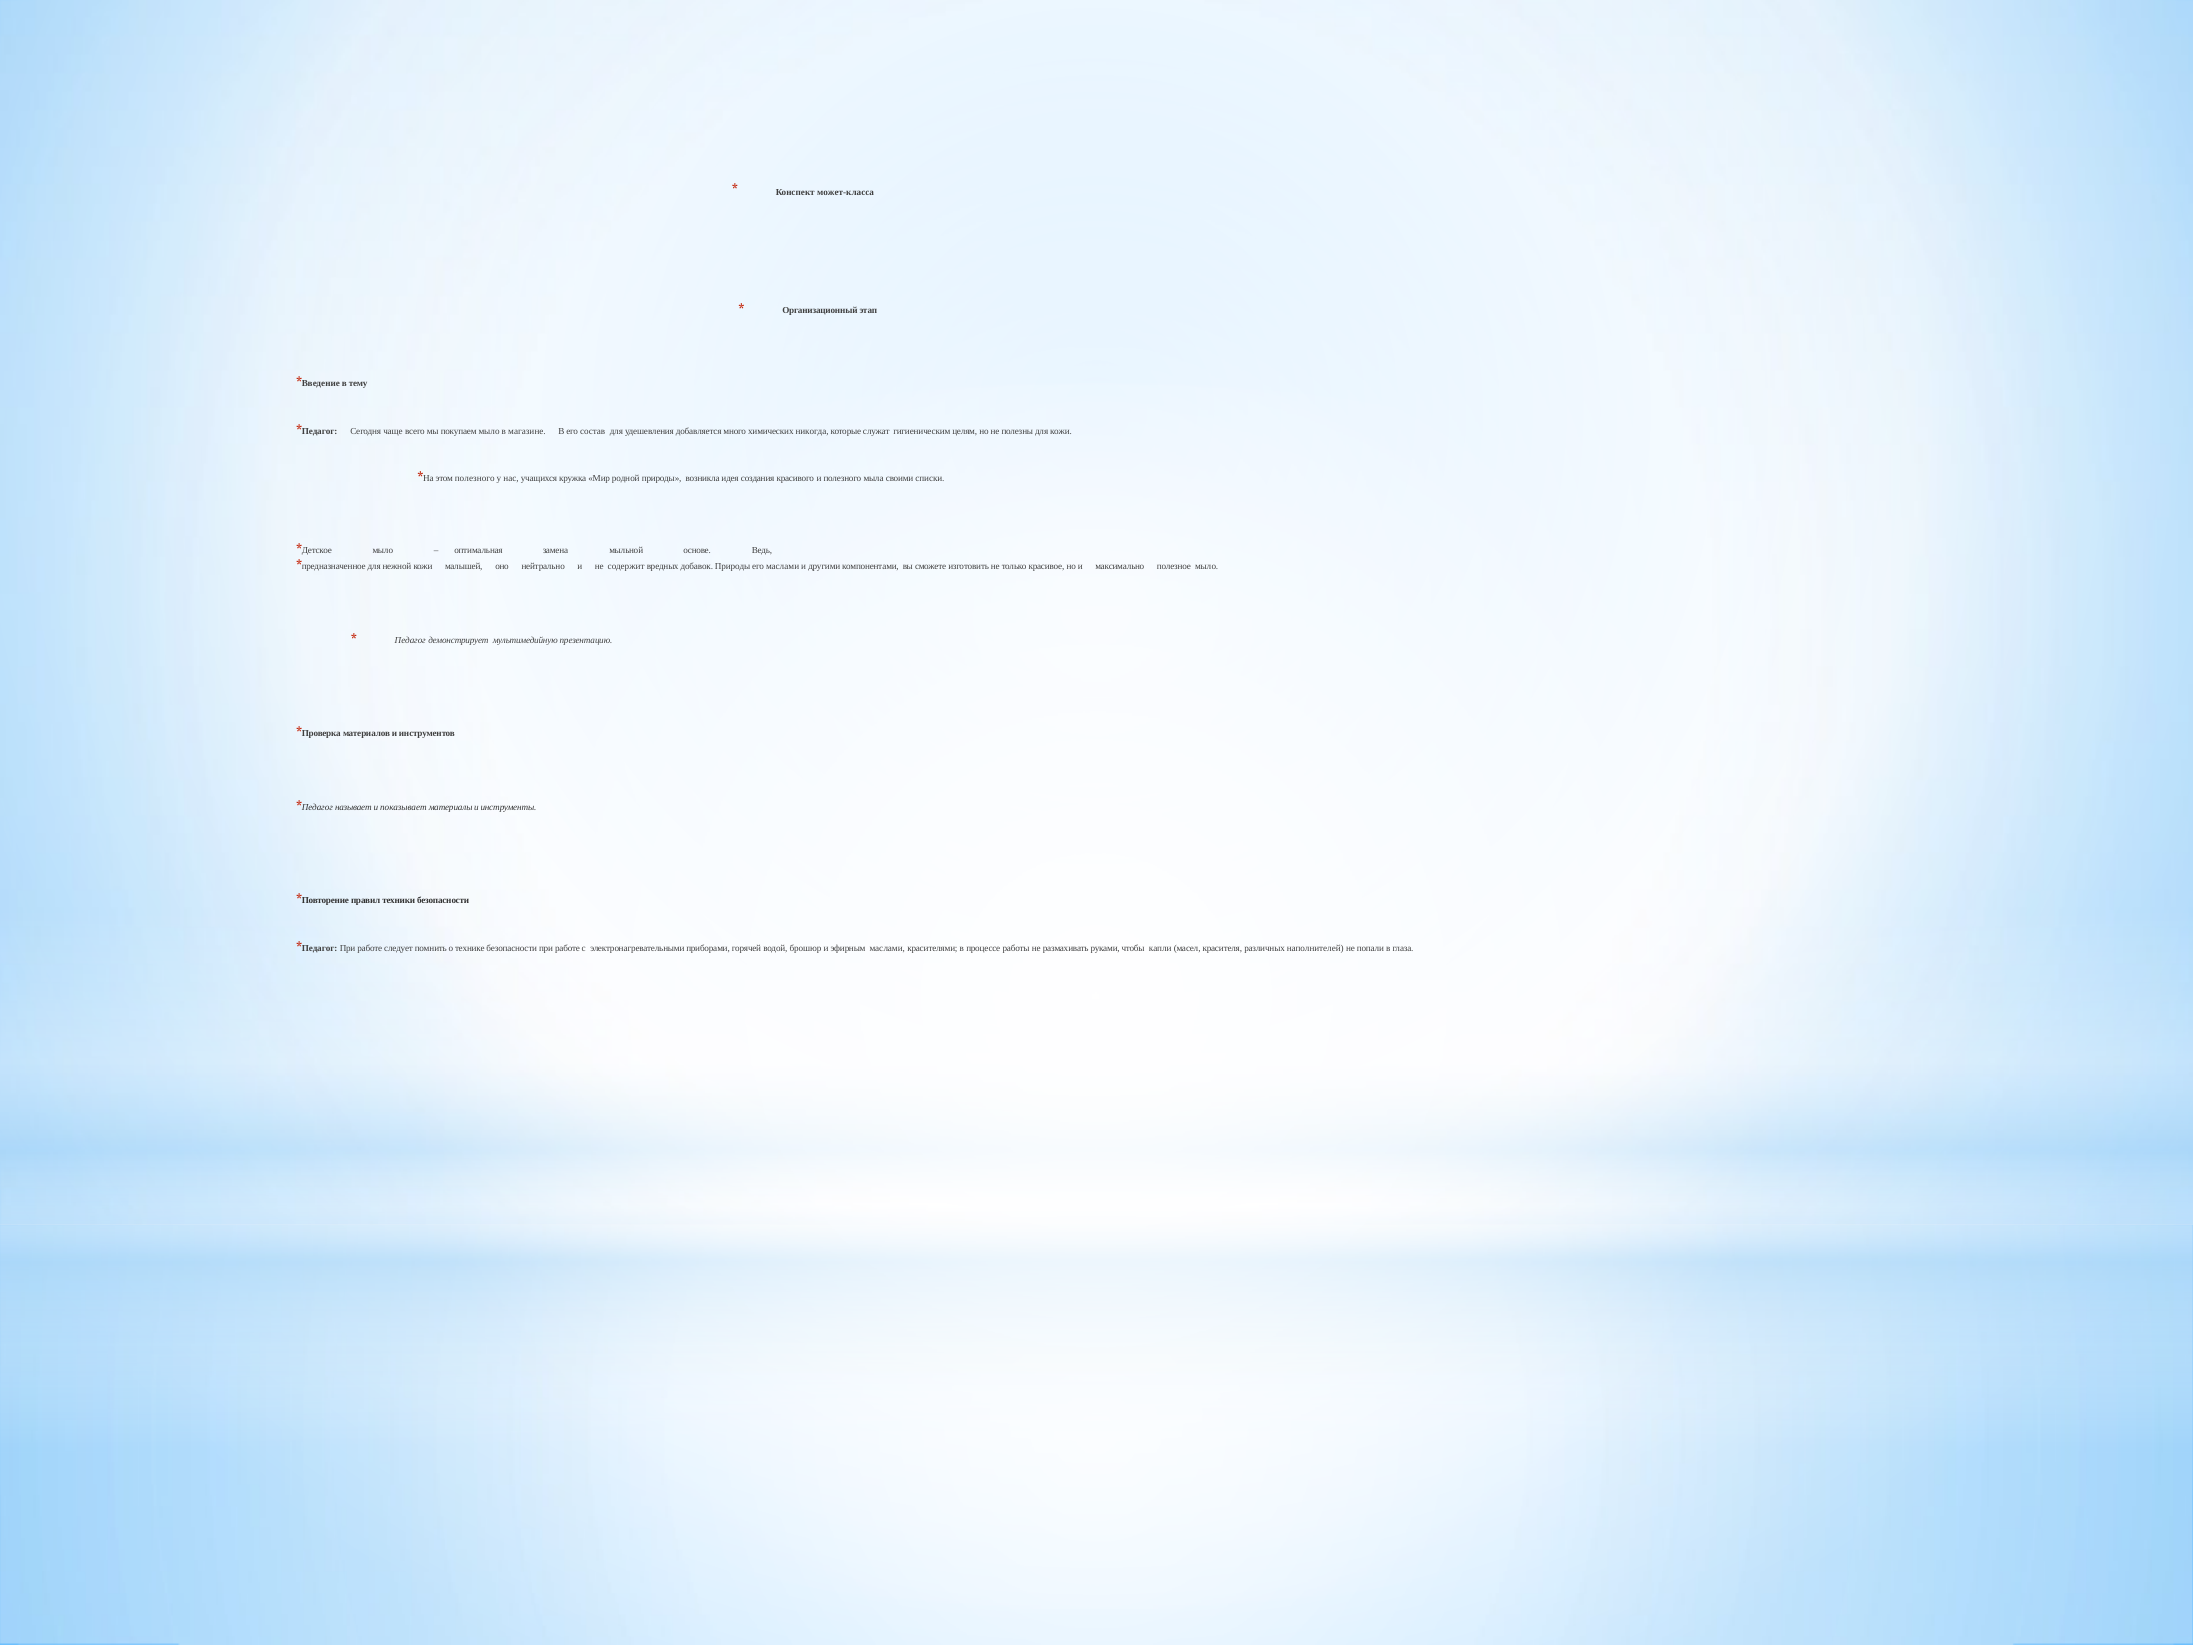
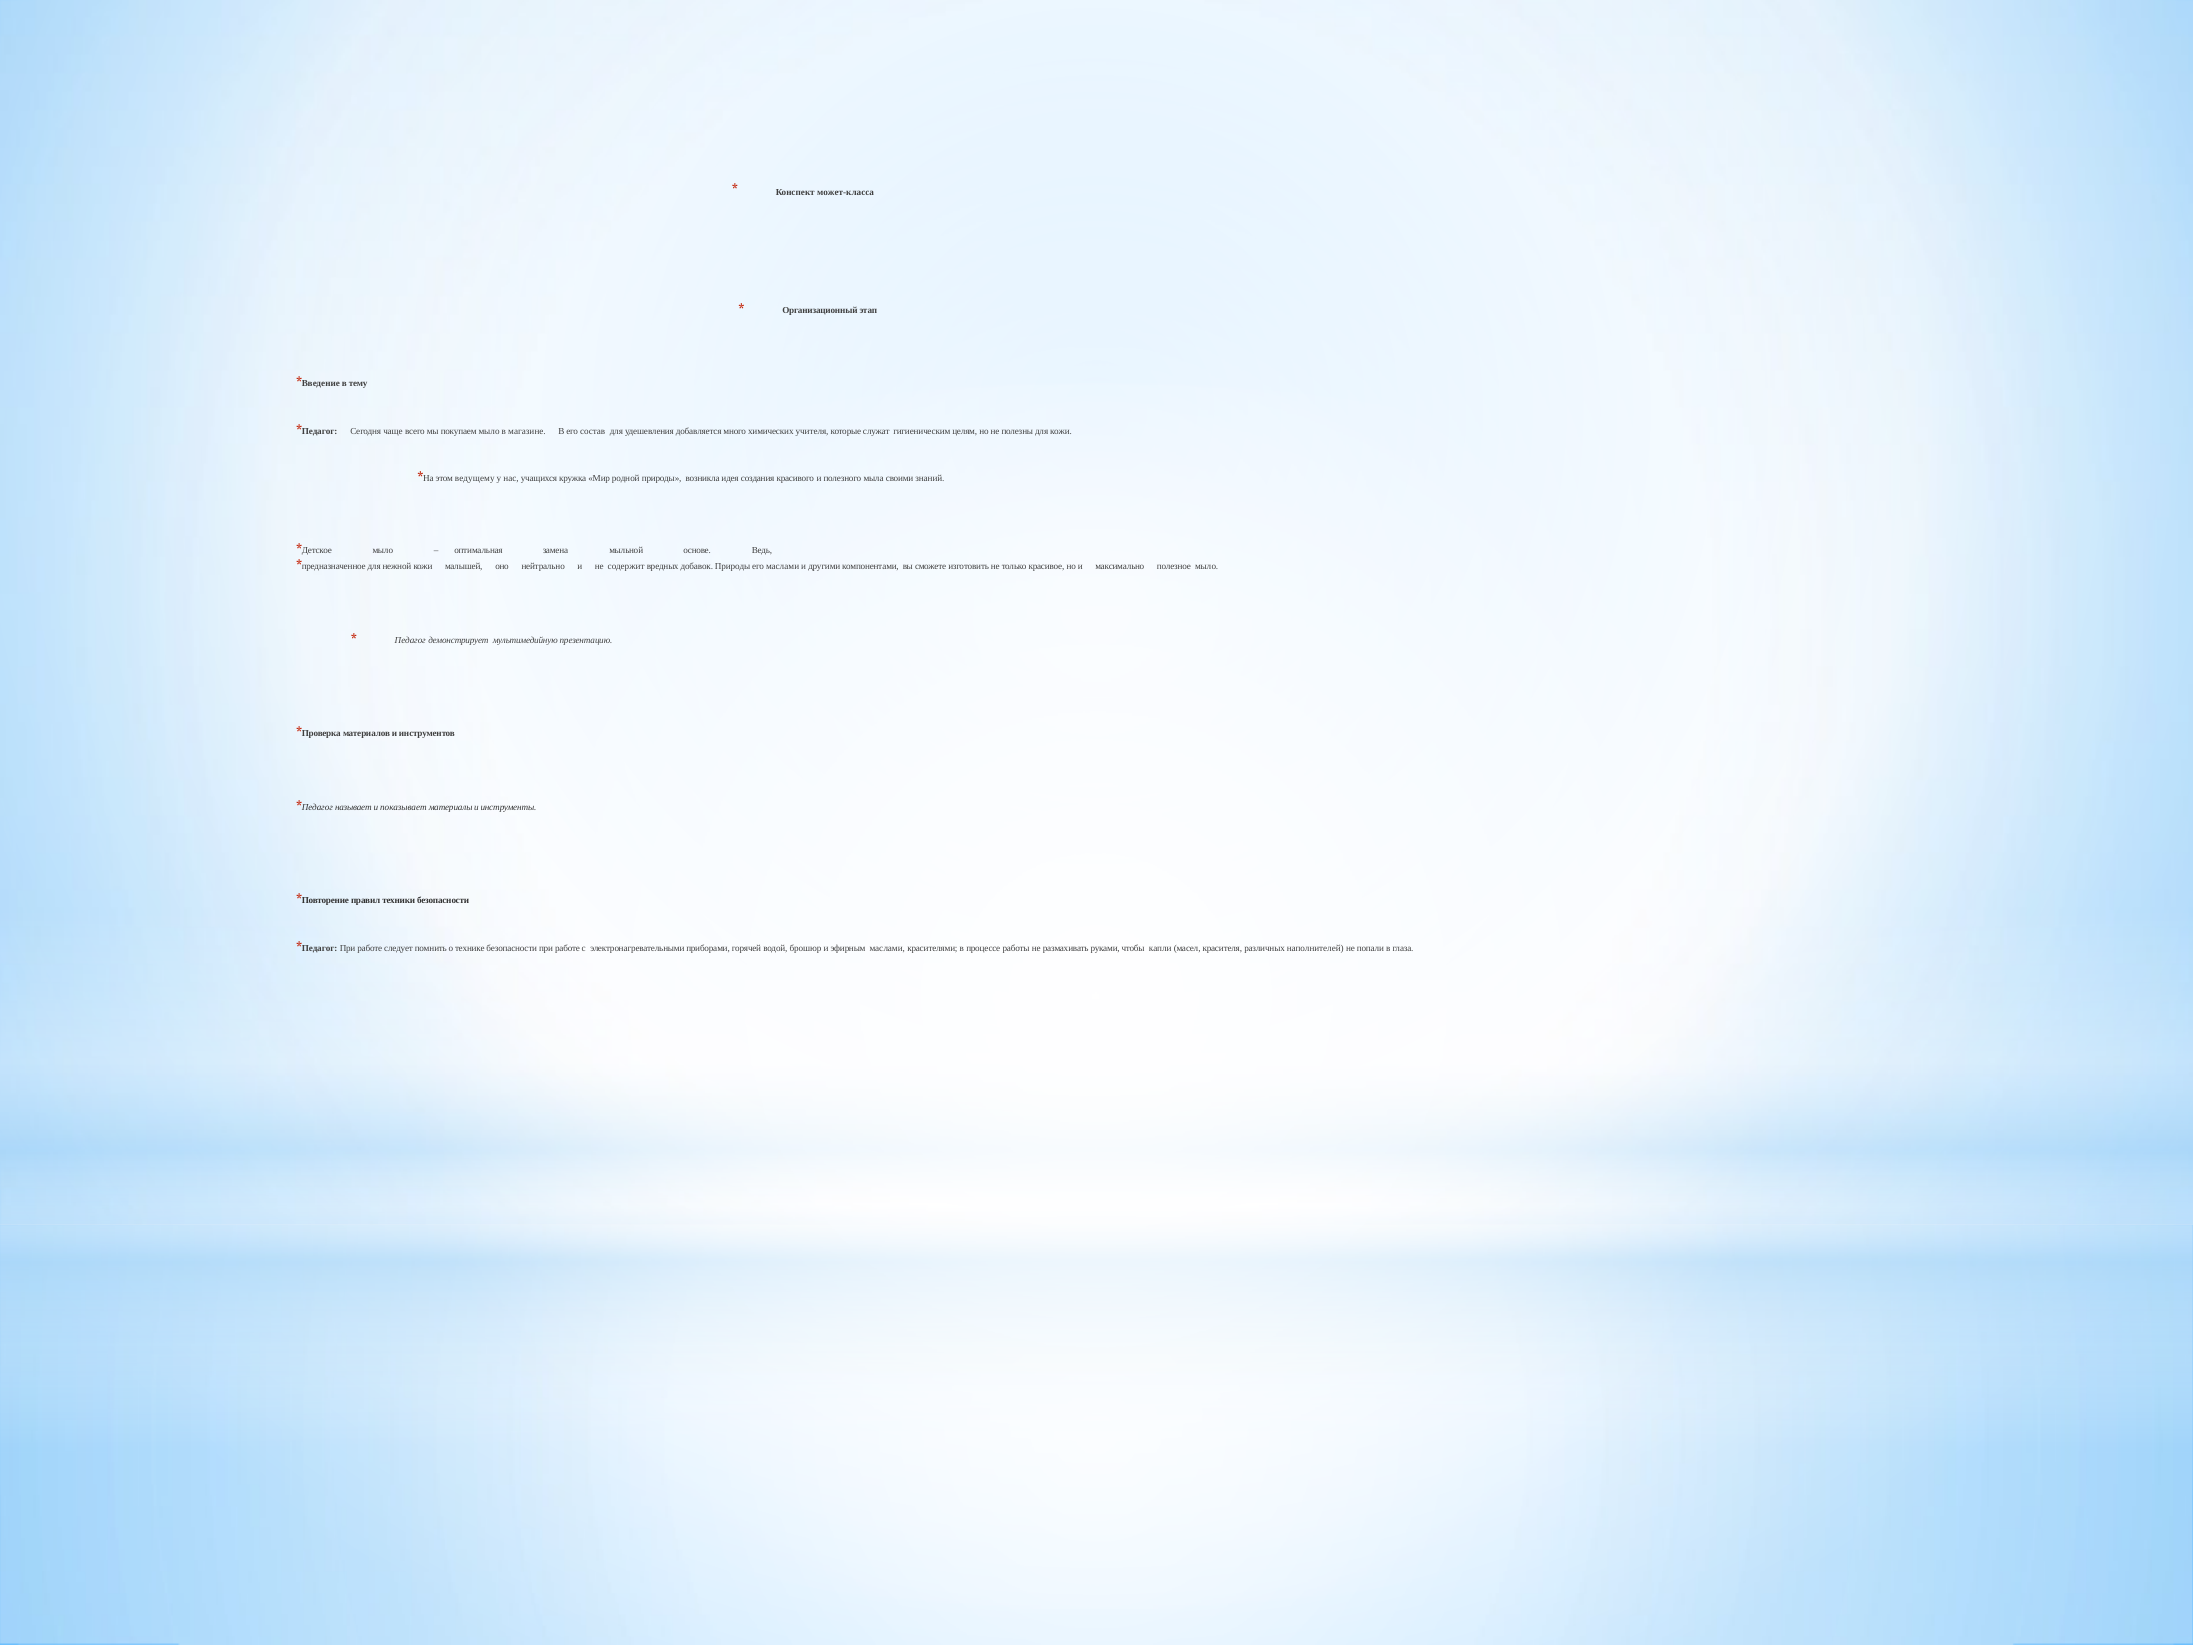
никогда: никогда -> учителя (812, 432)
этом полезного: полезного -> ведущему (475, 478)
списки: списки -> знаний (930, 478)
